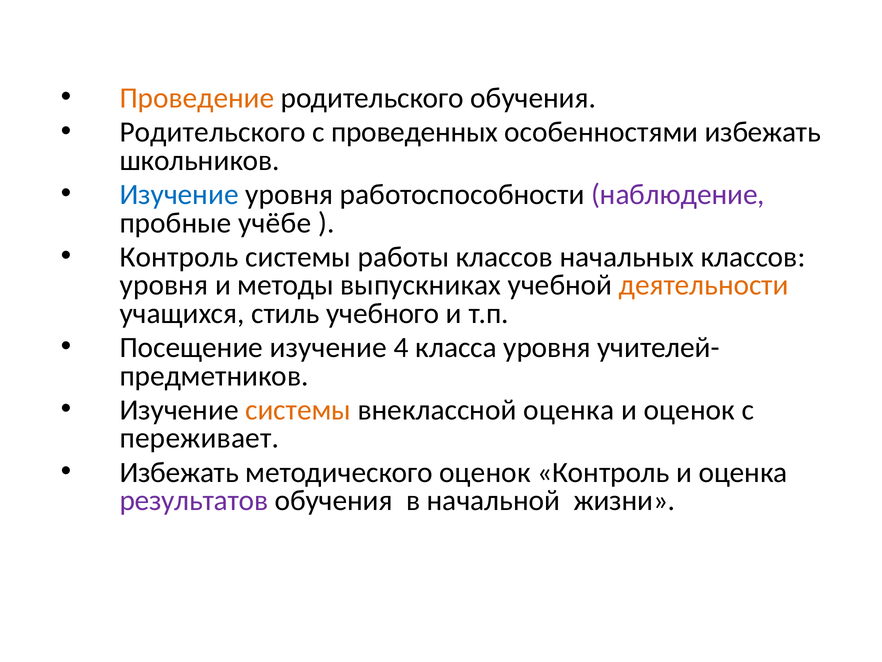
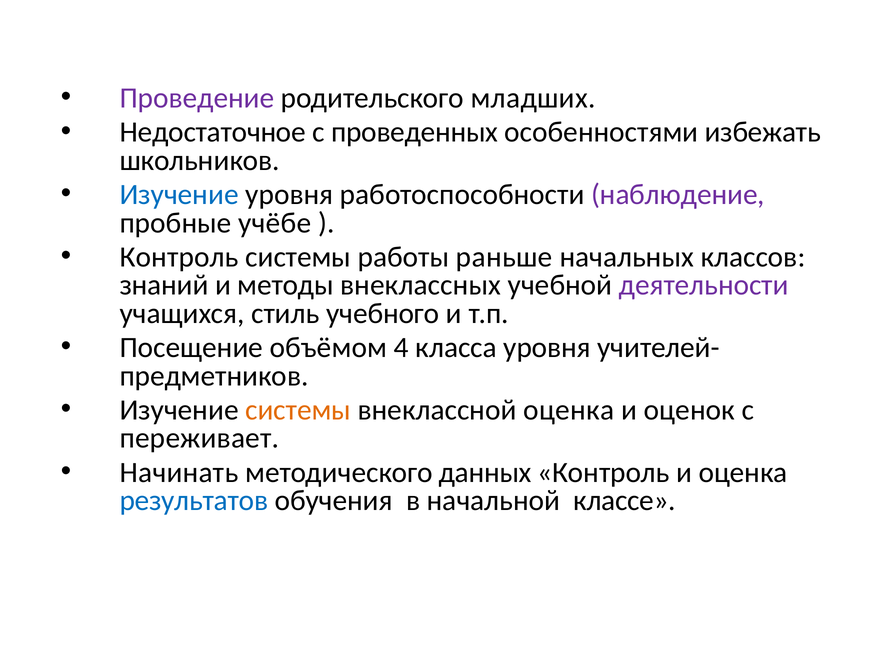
Проведение colour: orange -> purple (197, 98)
родительского обучения: обучения -> младших (533, 98)
Родительского: Родительского -> Недостаточное (213, 132)
работы классов: классов -> раньше (504, 257)
уровня: уровня -> знаний (164, 285)
выпускниках: выпускниках -> внеклассных (421, 285)
деятельности colour: orange -> purple (704, 285)
Посещение изучение: изучение -> объёмом (328, 347)
Избежать: Избежать -> Начинать (179, 472)
методического оценок: оценок -> данных (485, 472)
результатов colour: purple -> blue (194, 500)
жизни: жизни -> классе (625, 500)
